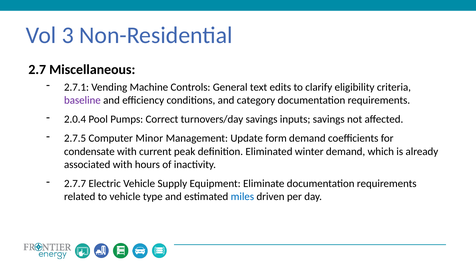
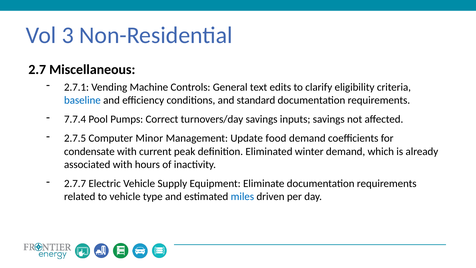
baseline colour: purple -> blue (82, 100)
category: category -> standard (256, 100)
2.0.4: 2.0.4 -> 7.7.4 (75, 119)
form: form -> food (276, 138)
